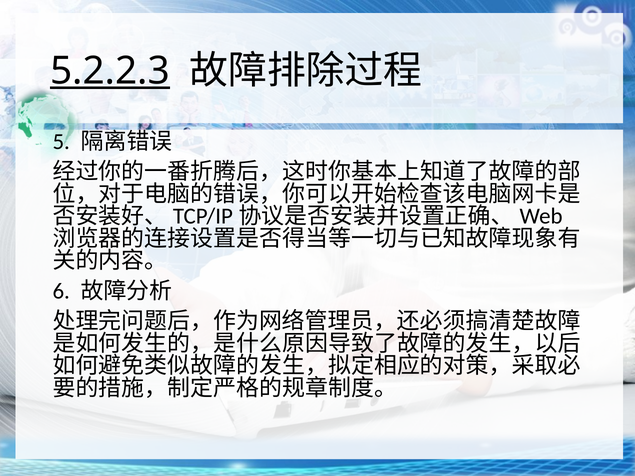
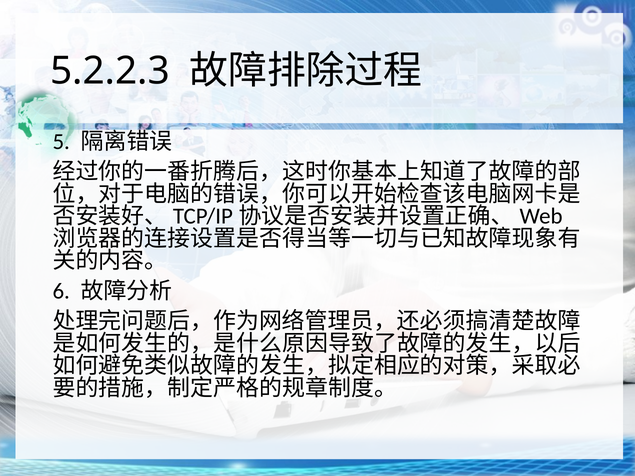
5.2.2.3 underline: present -> none (110, 71)
